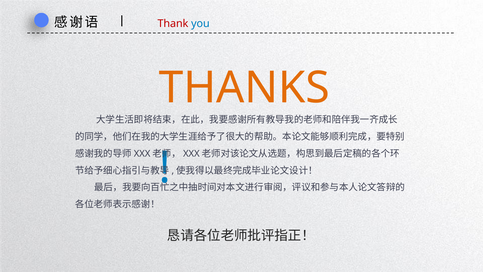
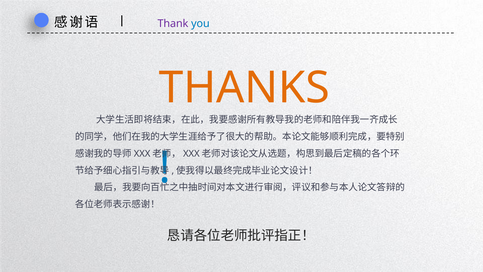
Thank colour: red -> purple (173, 24)
